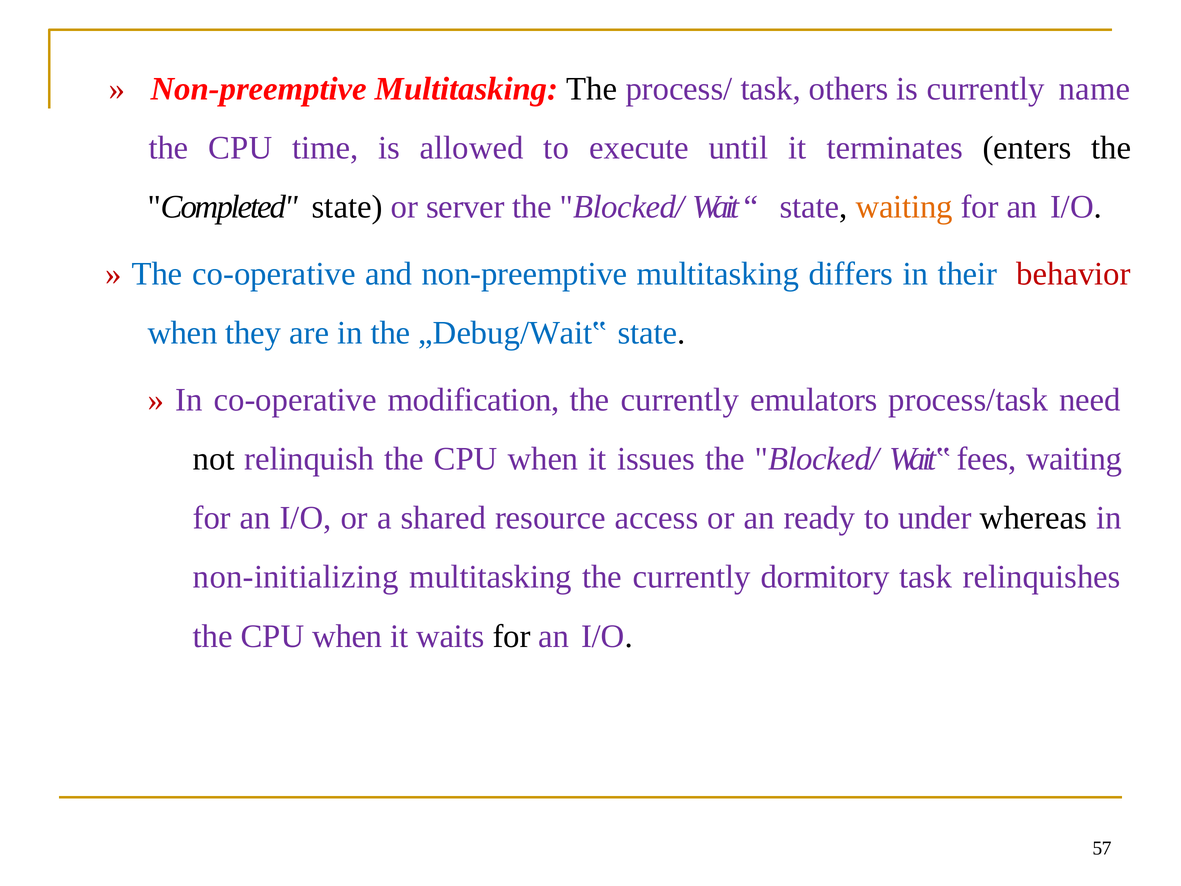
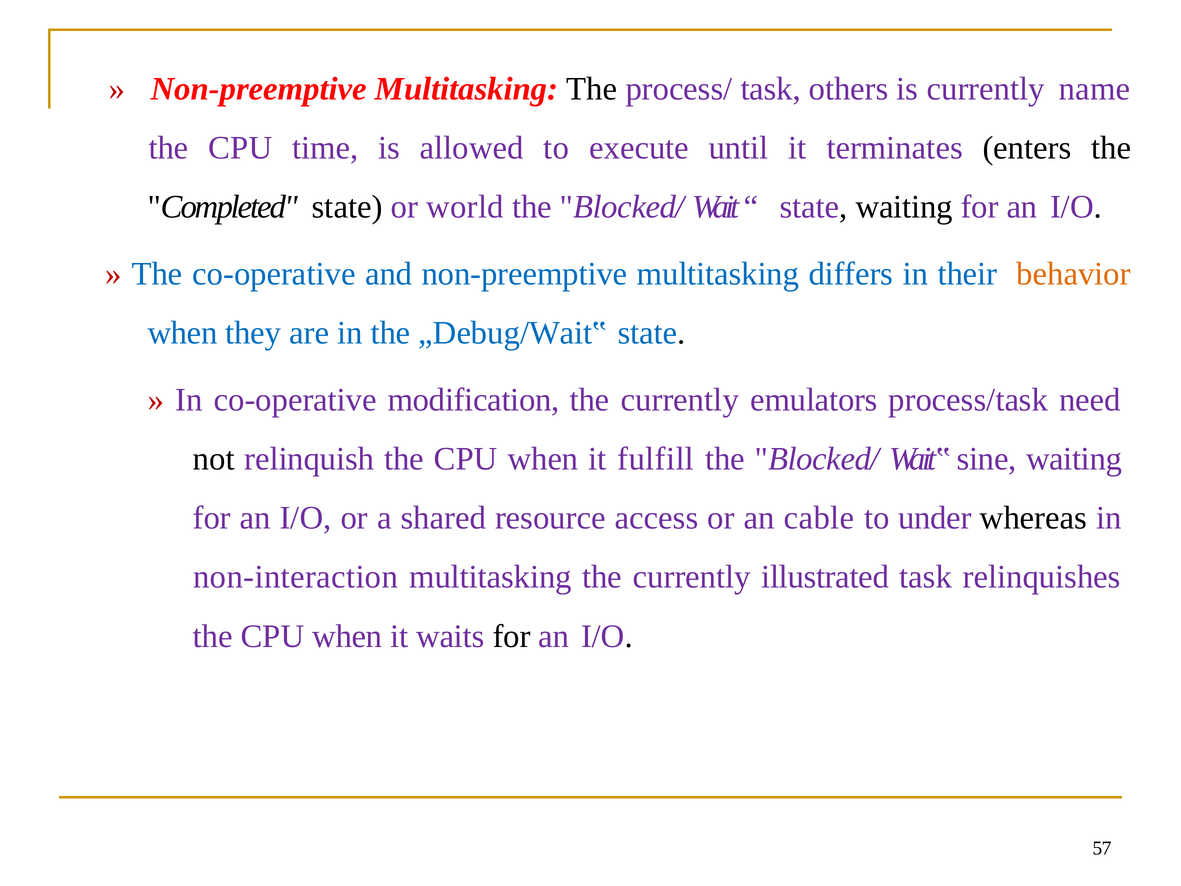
server: server -> world (465, 207)
waiting colour: orange -> black (904, 207)
behavior colour: red -> orange (1074, 274)
issues: issues -> fulfill (656, 459)
fees: fees -> sine (987, 459)
ready: ready -> cable (819, 518)
non-initializing: non-initializing -> non-interaction (296, 577)
dormitory: dormitory -> illustrated (825, 577)
